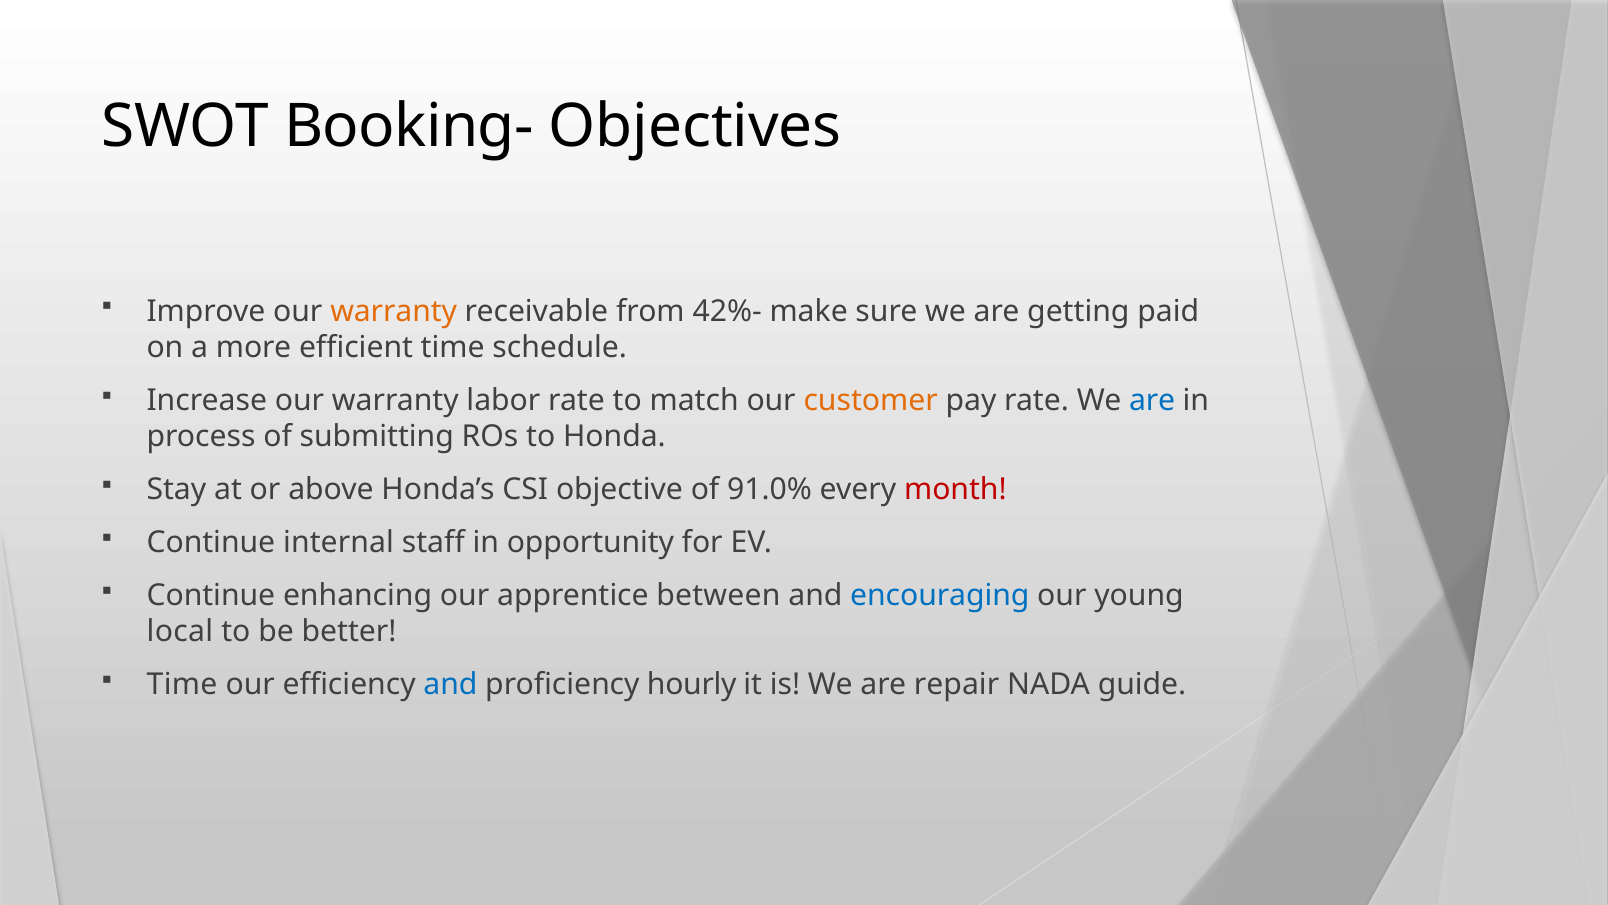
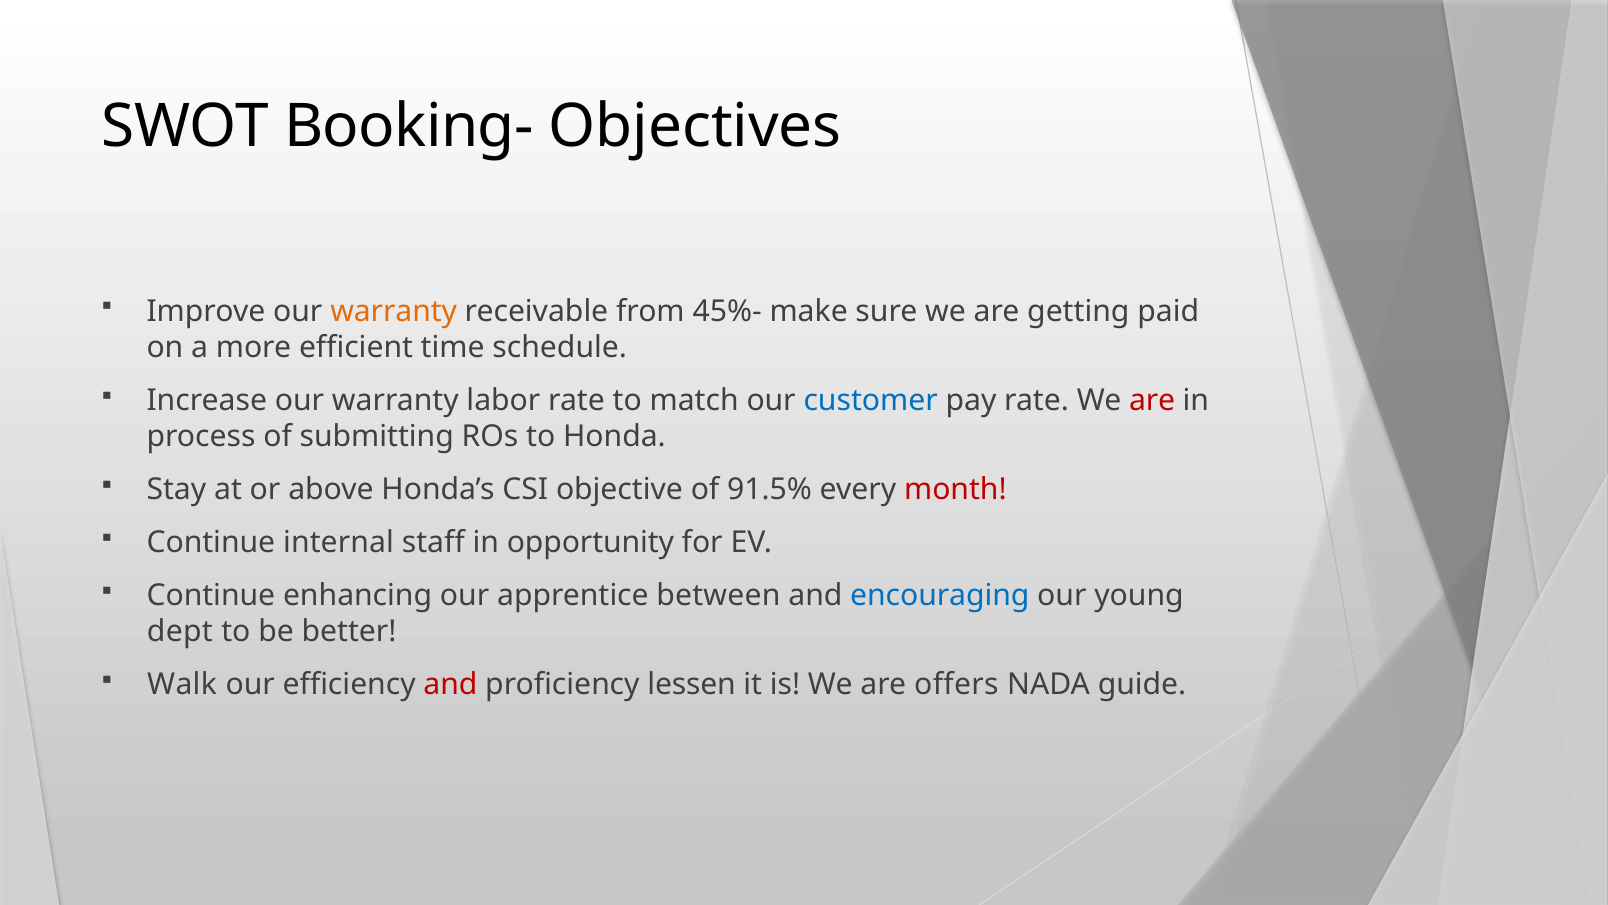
42%-: 42%- -> 45%- (727, 311)
customer colour: orange -> blue (871, 400)
are colour: blue -> red (1152, 400)
91.0%: 91.0% -> 91.5% (770, 489)
local: local -> dept (180, 632)
Time: Time -> Walk (182, 684)
and colour: blue -> red (450, 684)
hourly: hourly -> lessen (692, 684)
repair: repair -> offers (956, 684)
